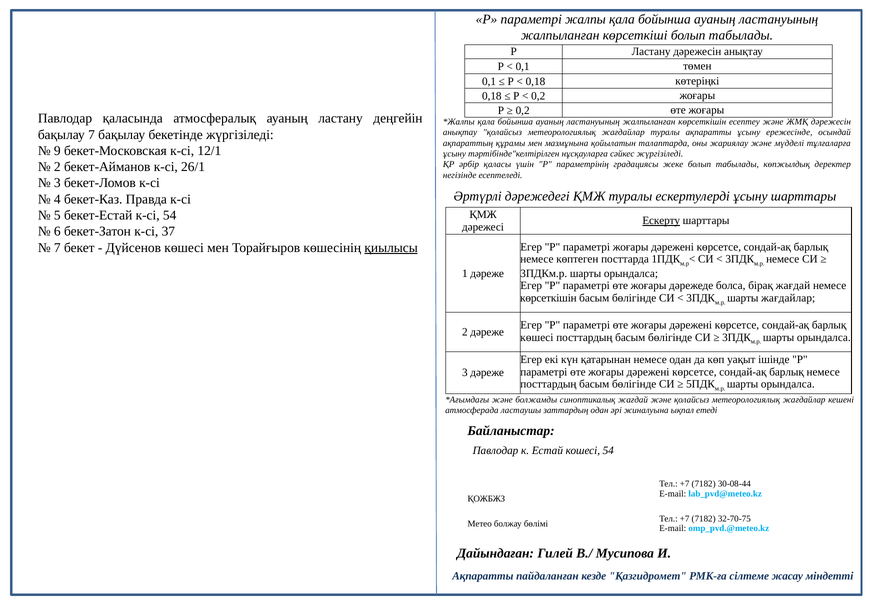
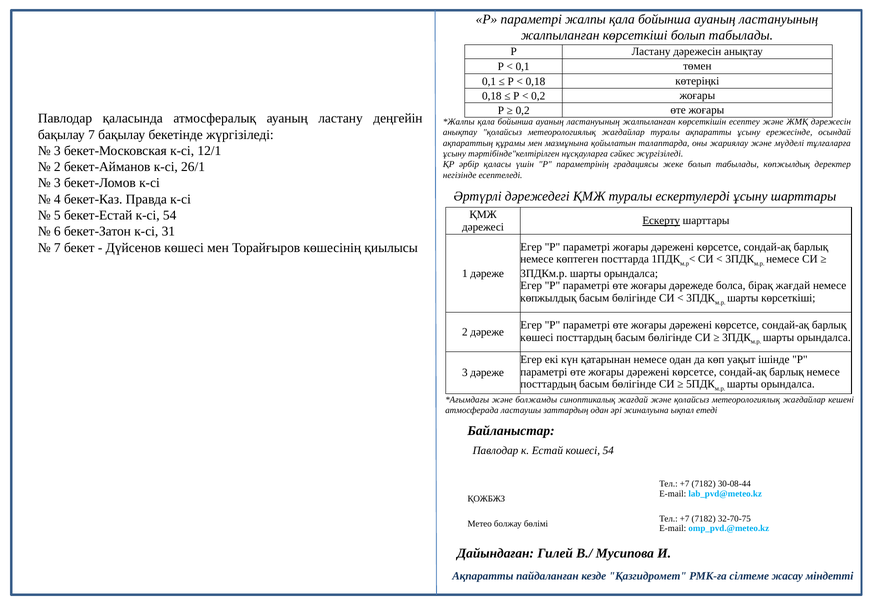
9: 9 -> 3 (57, 151)
37: 37 -> 31 (168, 231)
қиылысы underline: present -> none (391, 247)
көрсеткішін: көрсеткішін -> көпжылдық (548, 298)
шарты жағдайлар: жағдайлар -> көрсеткіші (788, 298)
